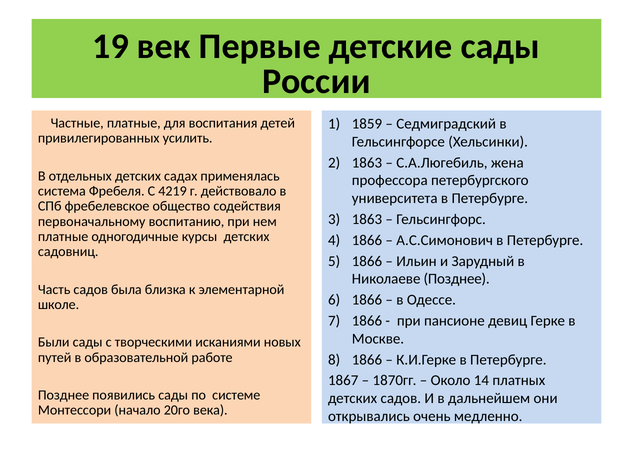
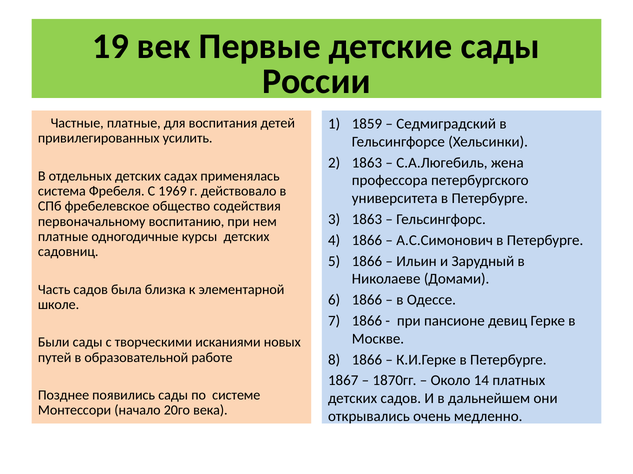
4219: 4219 -> 1969 (173, 191)
Николаеве Позднее: Позднее -> Домами (457, 279)
